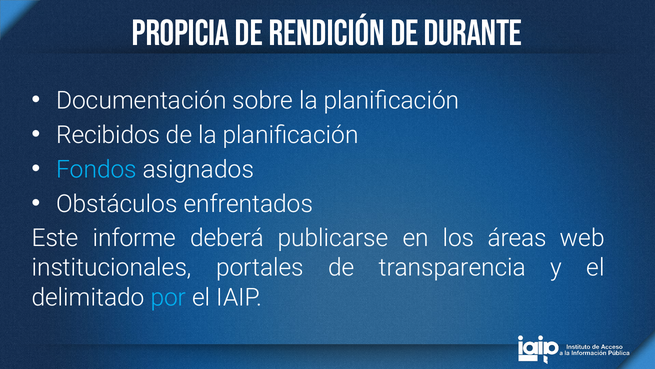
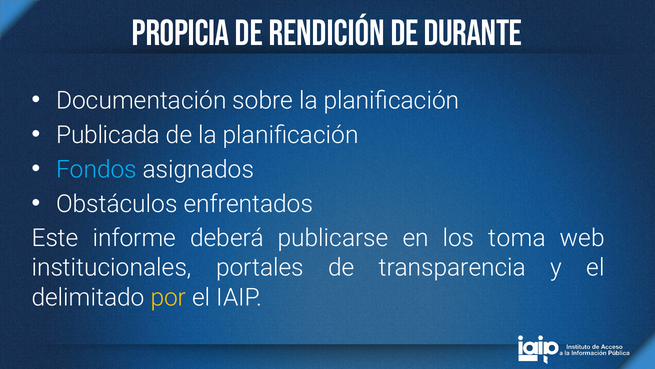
Recibidos: Recibidos -> Publicada (108, 135)
áreas: áreas -> toma (517, 238)
por colour: light blue -> yellow (168, 297)
